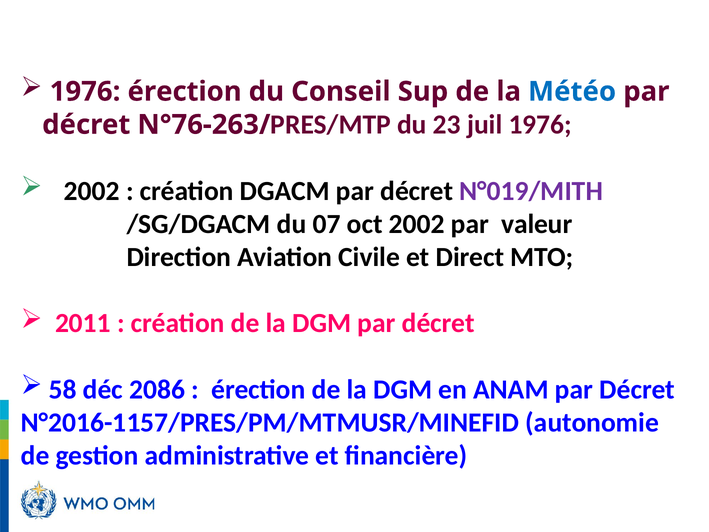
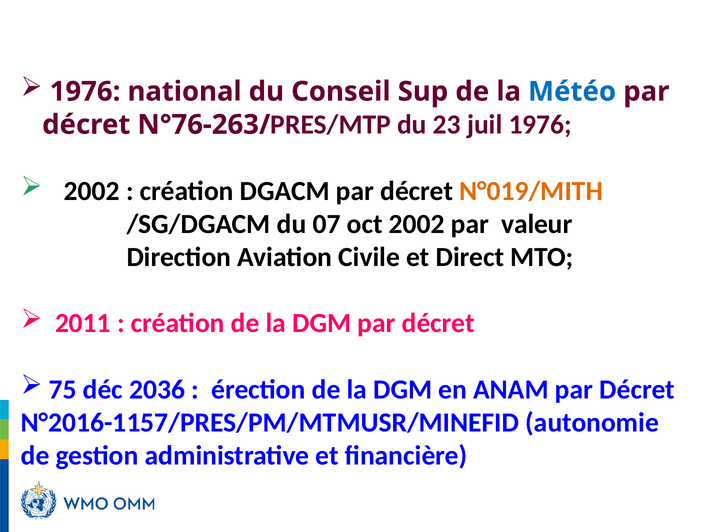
1976 érection: érection -> national (185, 91)
N°019/MITH colour: purple -> orange (531, 191)
58: 58 -> 75 (63, 389)
2086: 2086 -> 2036 (157, 389)
